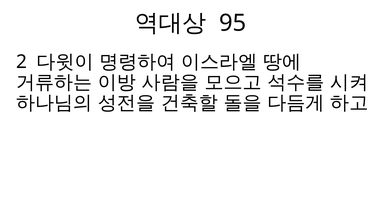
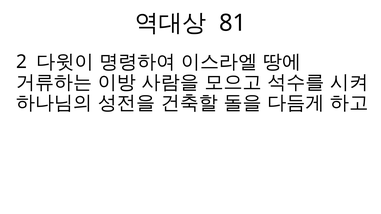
95: 95 -> 81 (233, 23)
